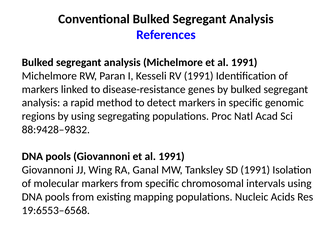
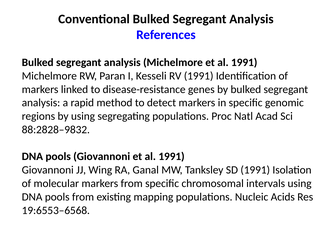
88:9428–9832: 88:9428–9832 -> 88:2828–9832 (56, 130)
